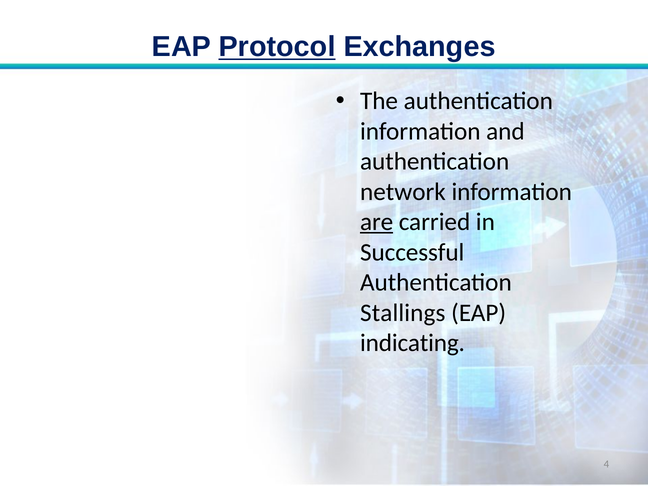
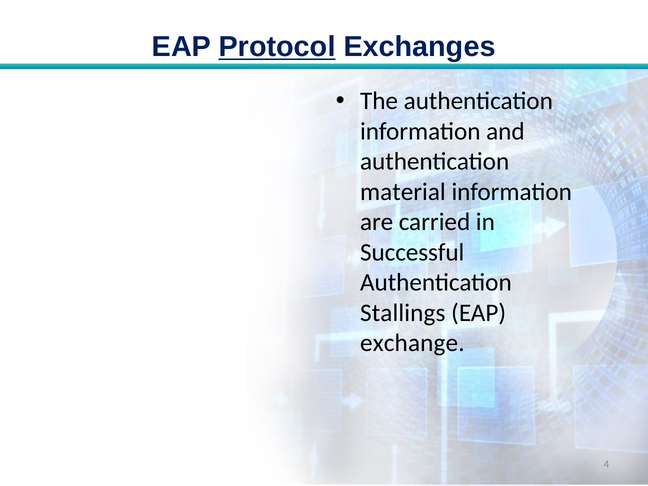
network: network -> material (403, 192)
are underline: present -> none (377, 222)
indicating: indicating -> exchange (412, 343)
